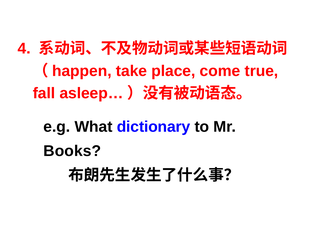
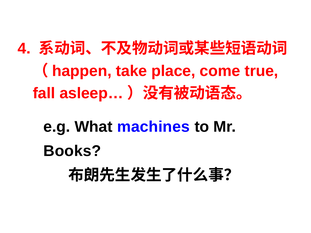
dictionary: dictionary -> machines (153, 127)
